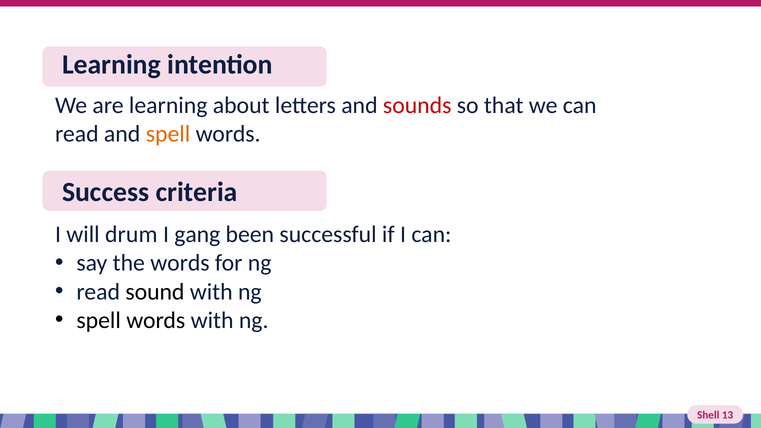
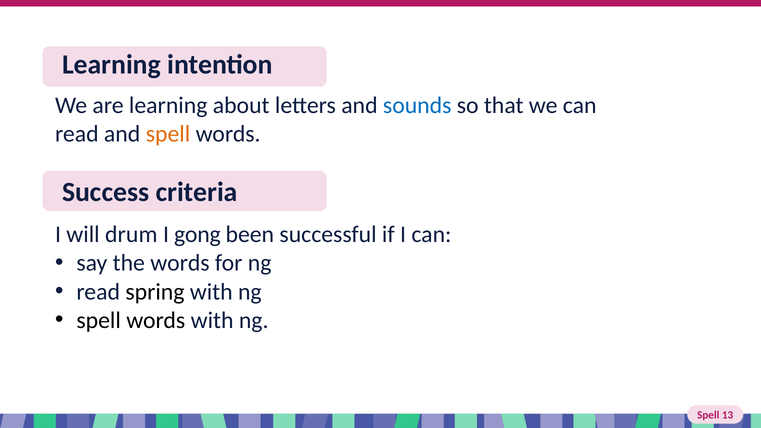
sounds colour: red -> blue (417, 106)
gang: gang -> gong (197, 235)
sound: sound -> spring (155, 292)
Shell: Shell -> Spell (708, 415)
